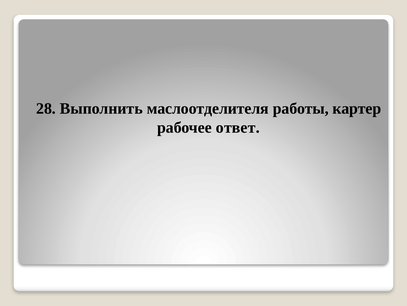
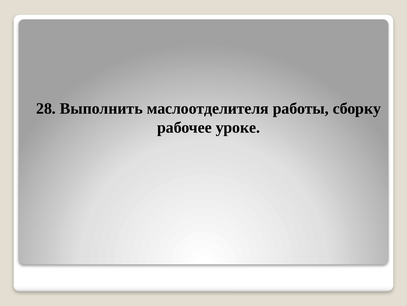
картер: картер -> сборку (357, 108)
ответ: ответ -> уроке (238, 127)
